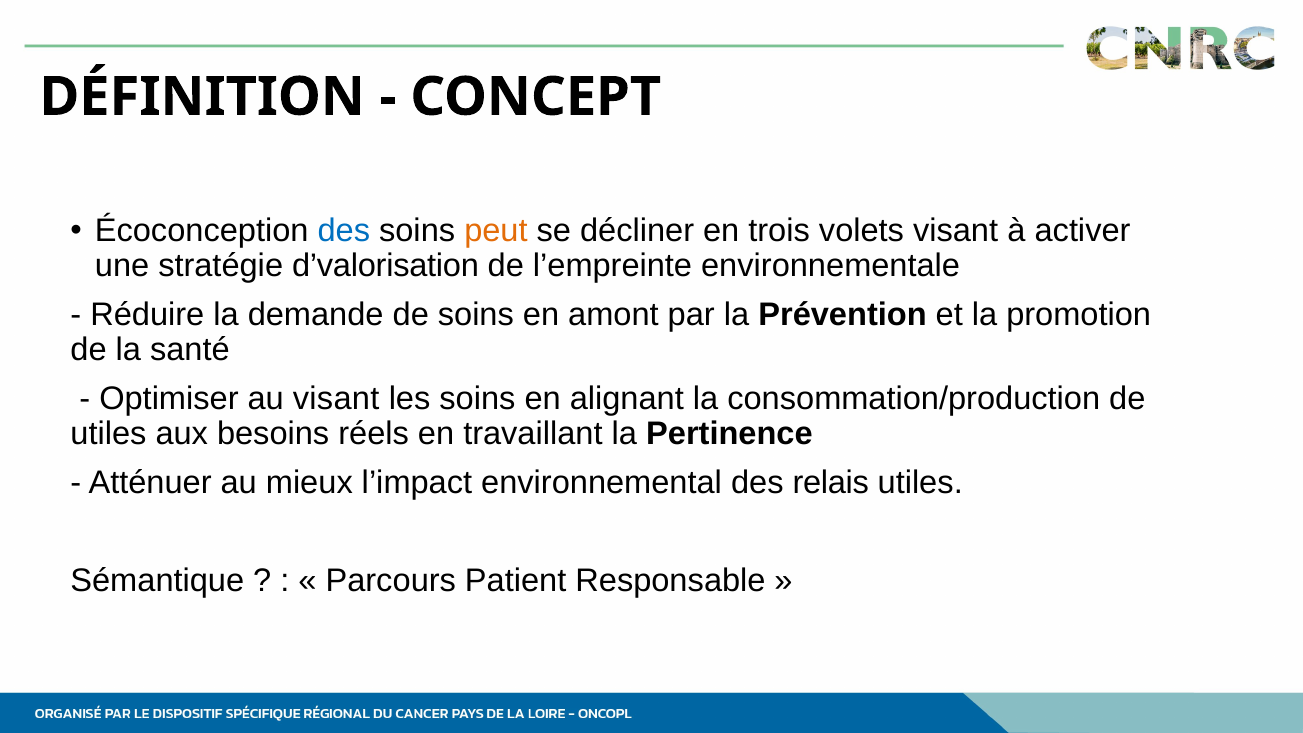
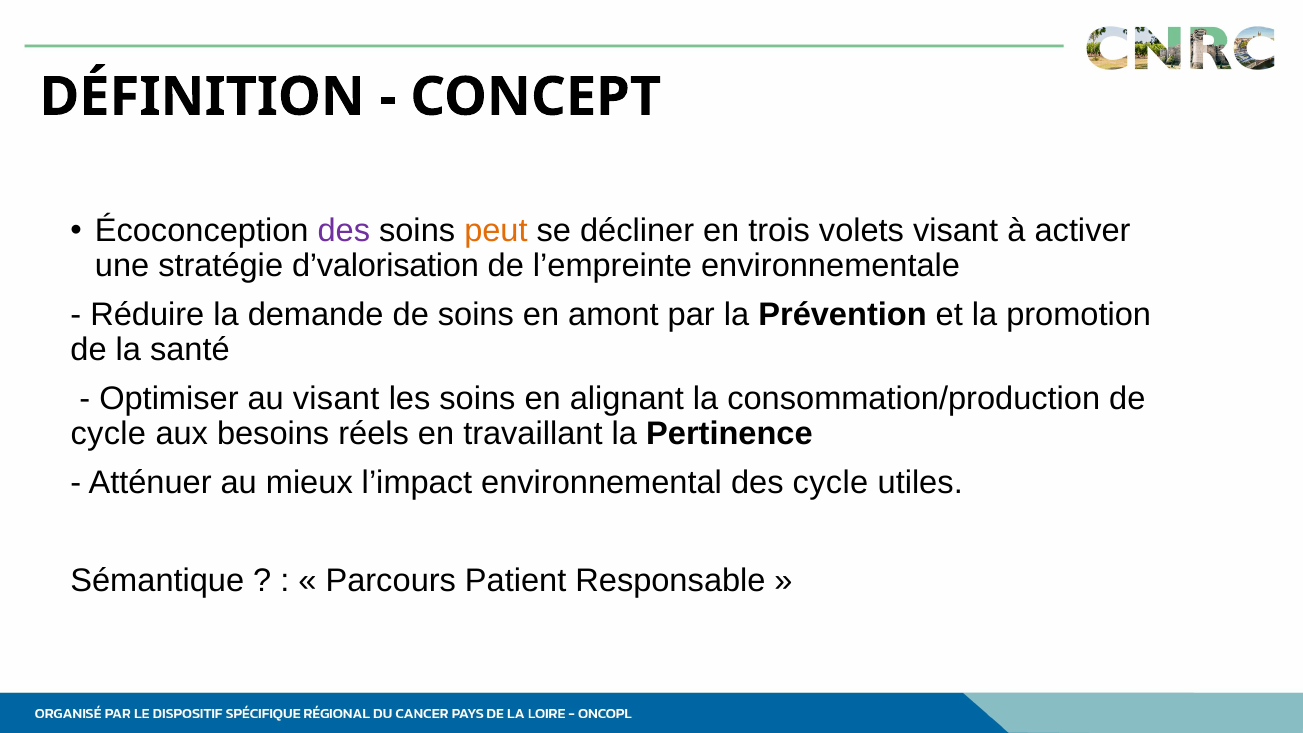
des colour: blue -> purple (344, 231)
utiles: utiles -> cycle (108, 434)
des relais: relais -> cycle (830, 483)
